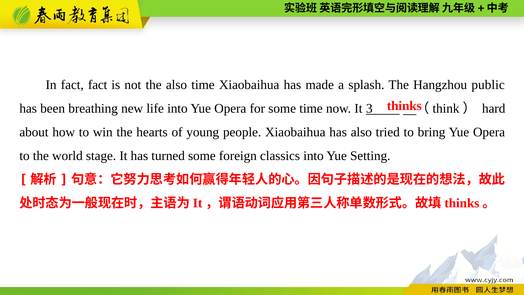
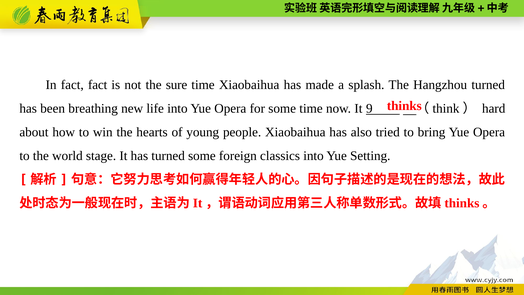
the also: also -> sure (177, 85)
Hangzhou public: public -> turned (488, 85)
3: 3 -> 9 (369, 108)
